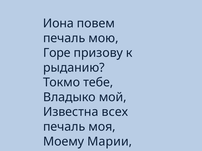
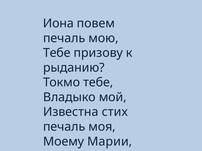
Горе: Горе -> Тебе (57, 53)
Известна всех: всех -> стих (115, 112)
